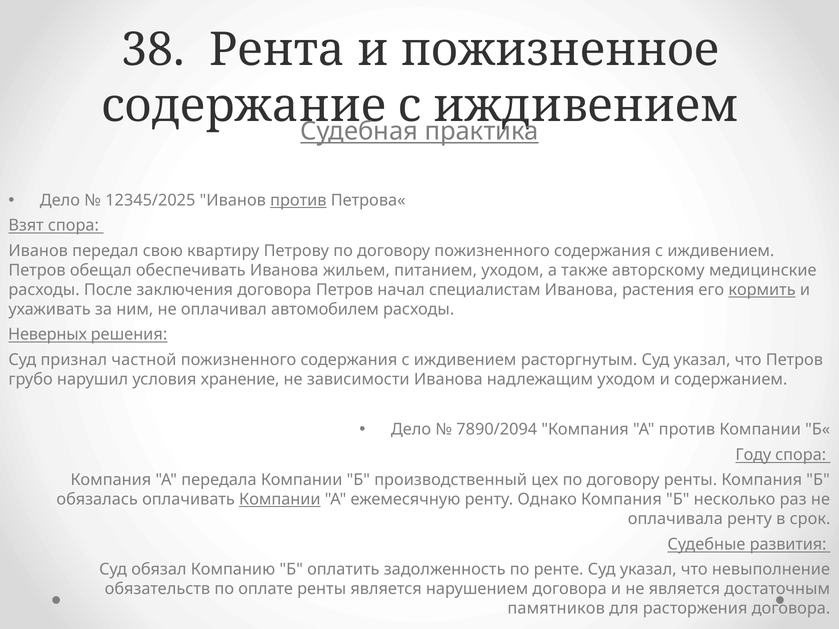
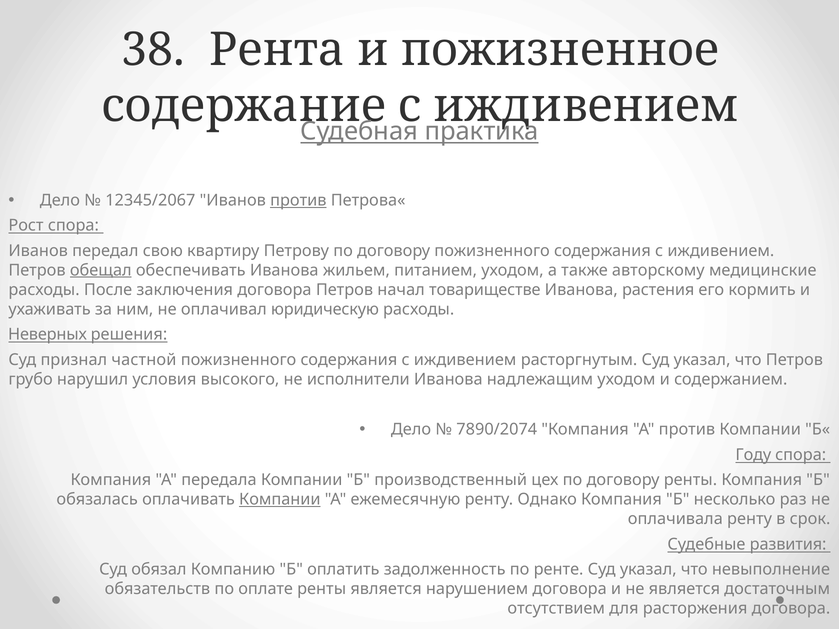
12345/2025: 12345/2025 -> 12345/2067 (150, 200)
Взят: Взят -> Рост (26, 226)
обещал underline: none -> present (101, 270)
специалистам: специалистам -> товариществе (485, 290)
кормить underline: present -> none (762, 290)
автомобилем: автомобилем -> юридическую (325, 310)
хранение: хранение -> высокого (240, 379)
зависимости: зависимости -> исполнители (358, 379)
7890/2094: 7890/2094 -> 7890/2074 (497, 430)
памятников: памятников -> отсутствием (556, 609)
